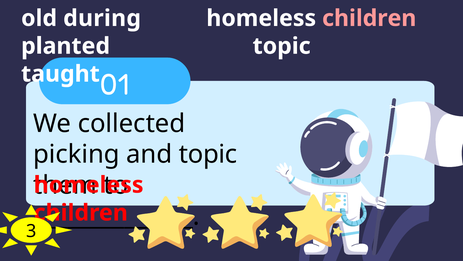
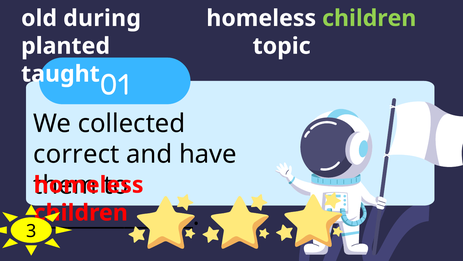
children colour: pink -> light green (369, 18)
picking: picking -> correct (76, 154)
and topic: topic -> have (208, 154)
